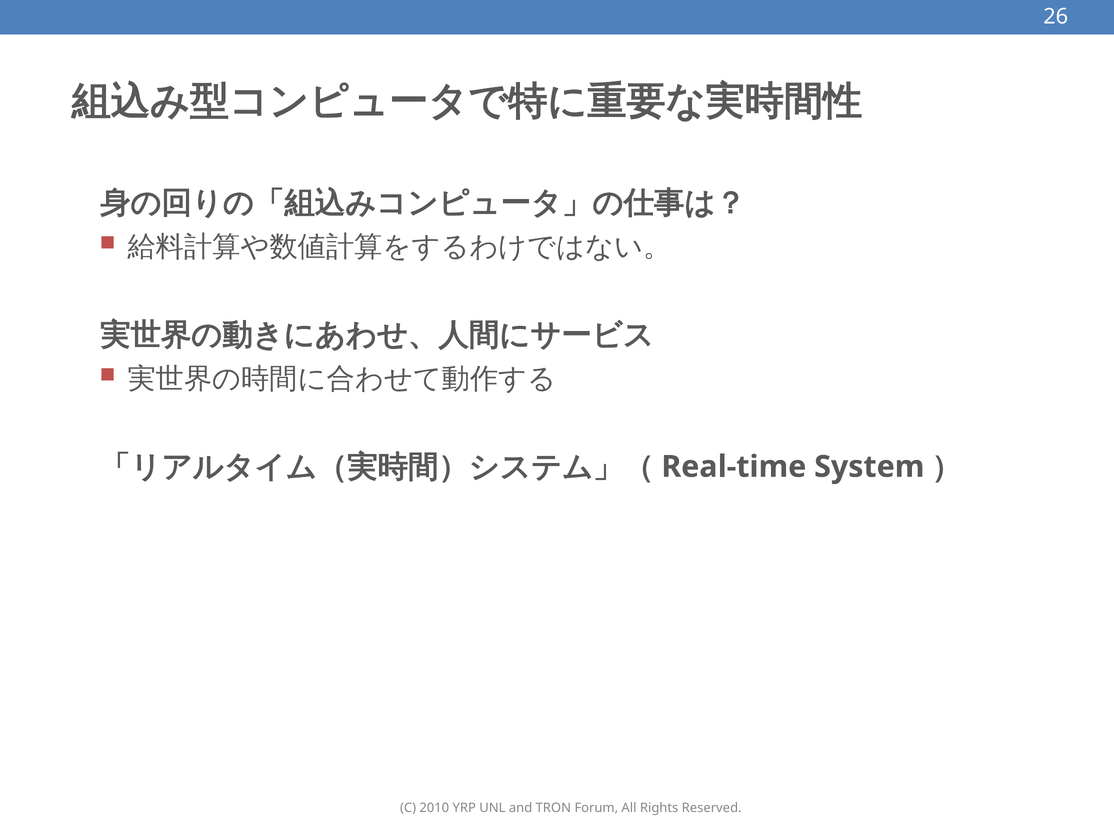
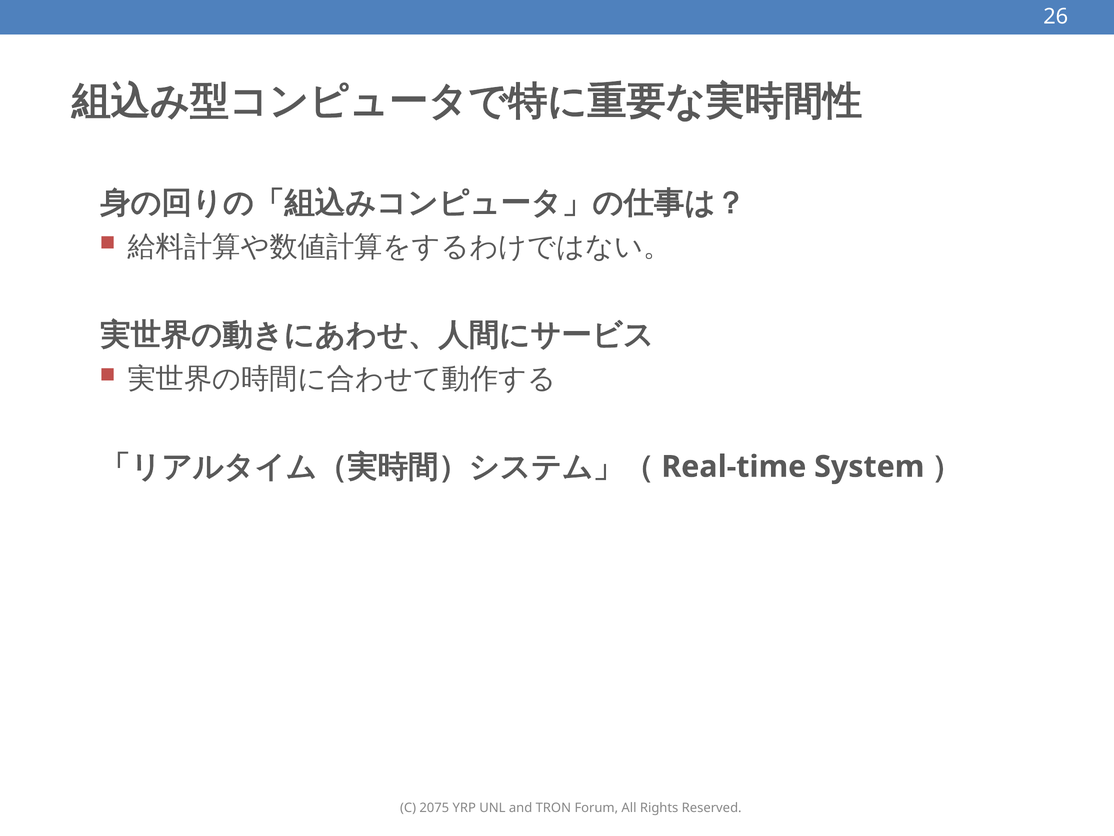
2010: 2010 -> 2075 (434, 808)
